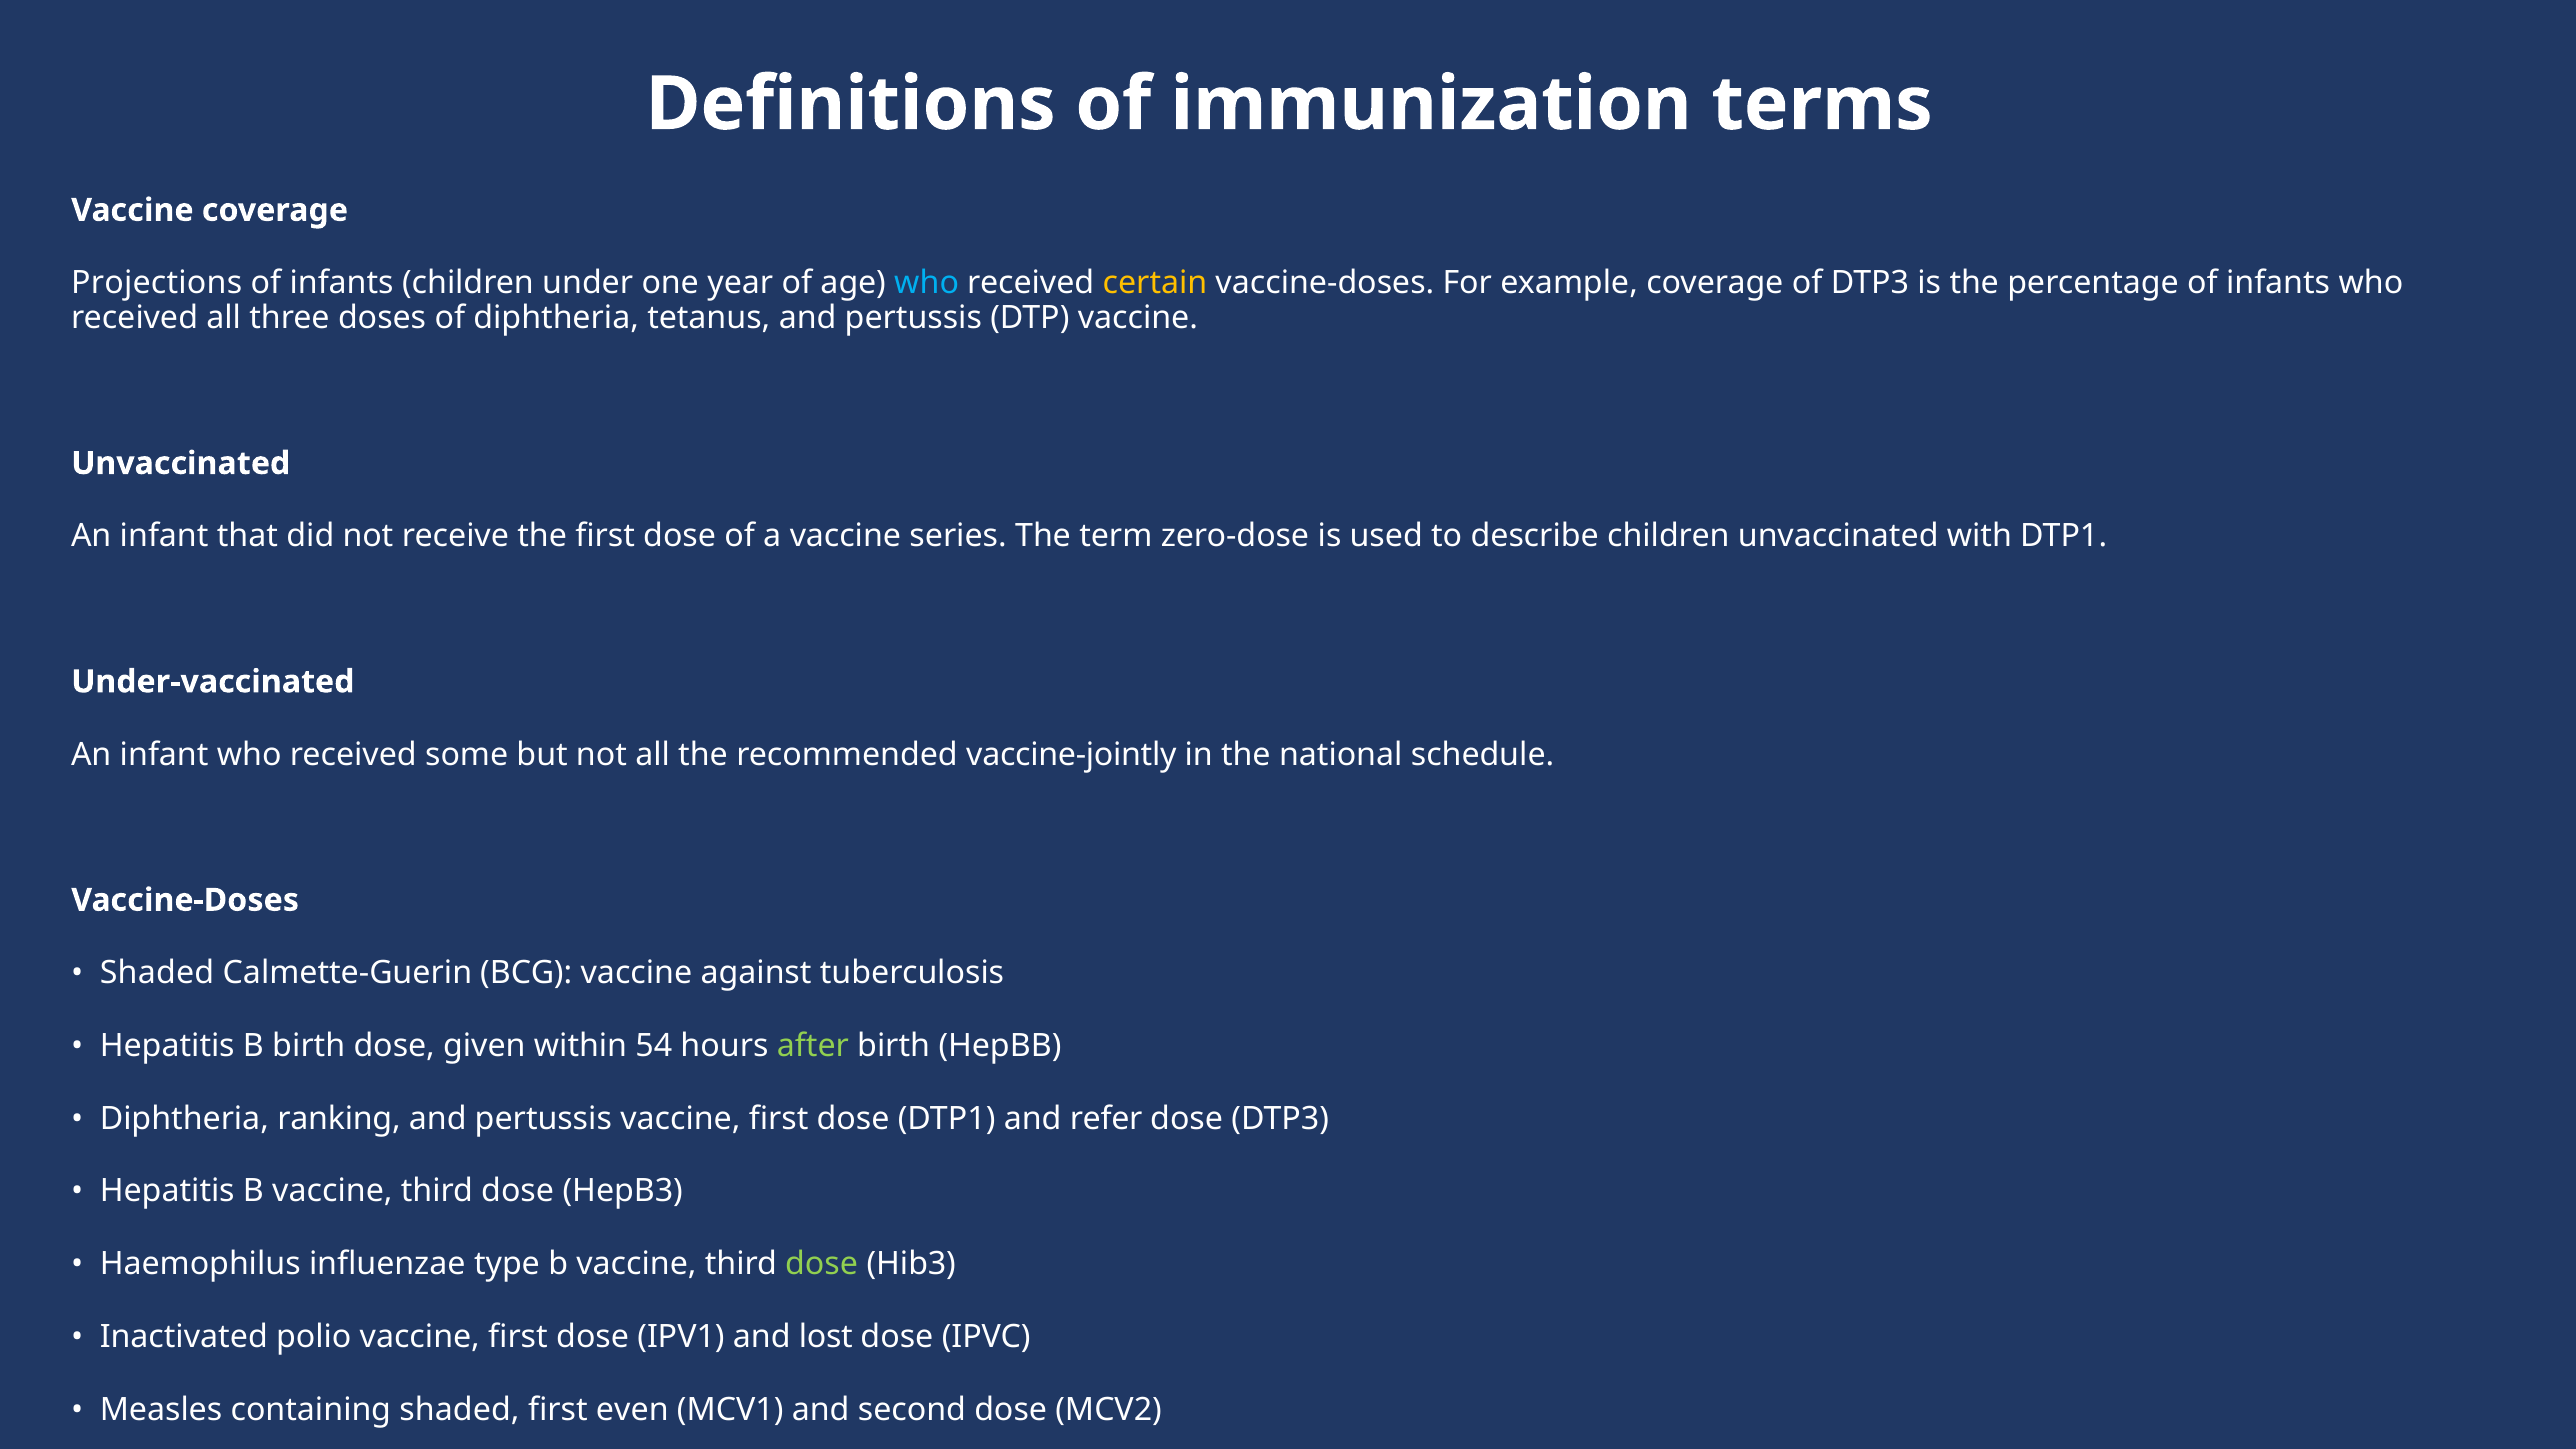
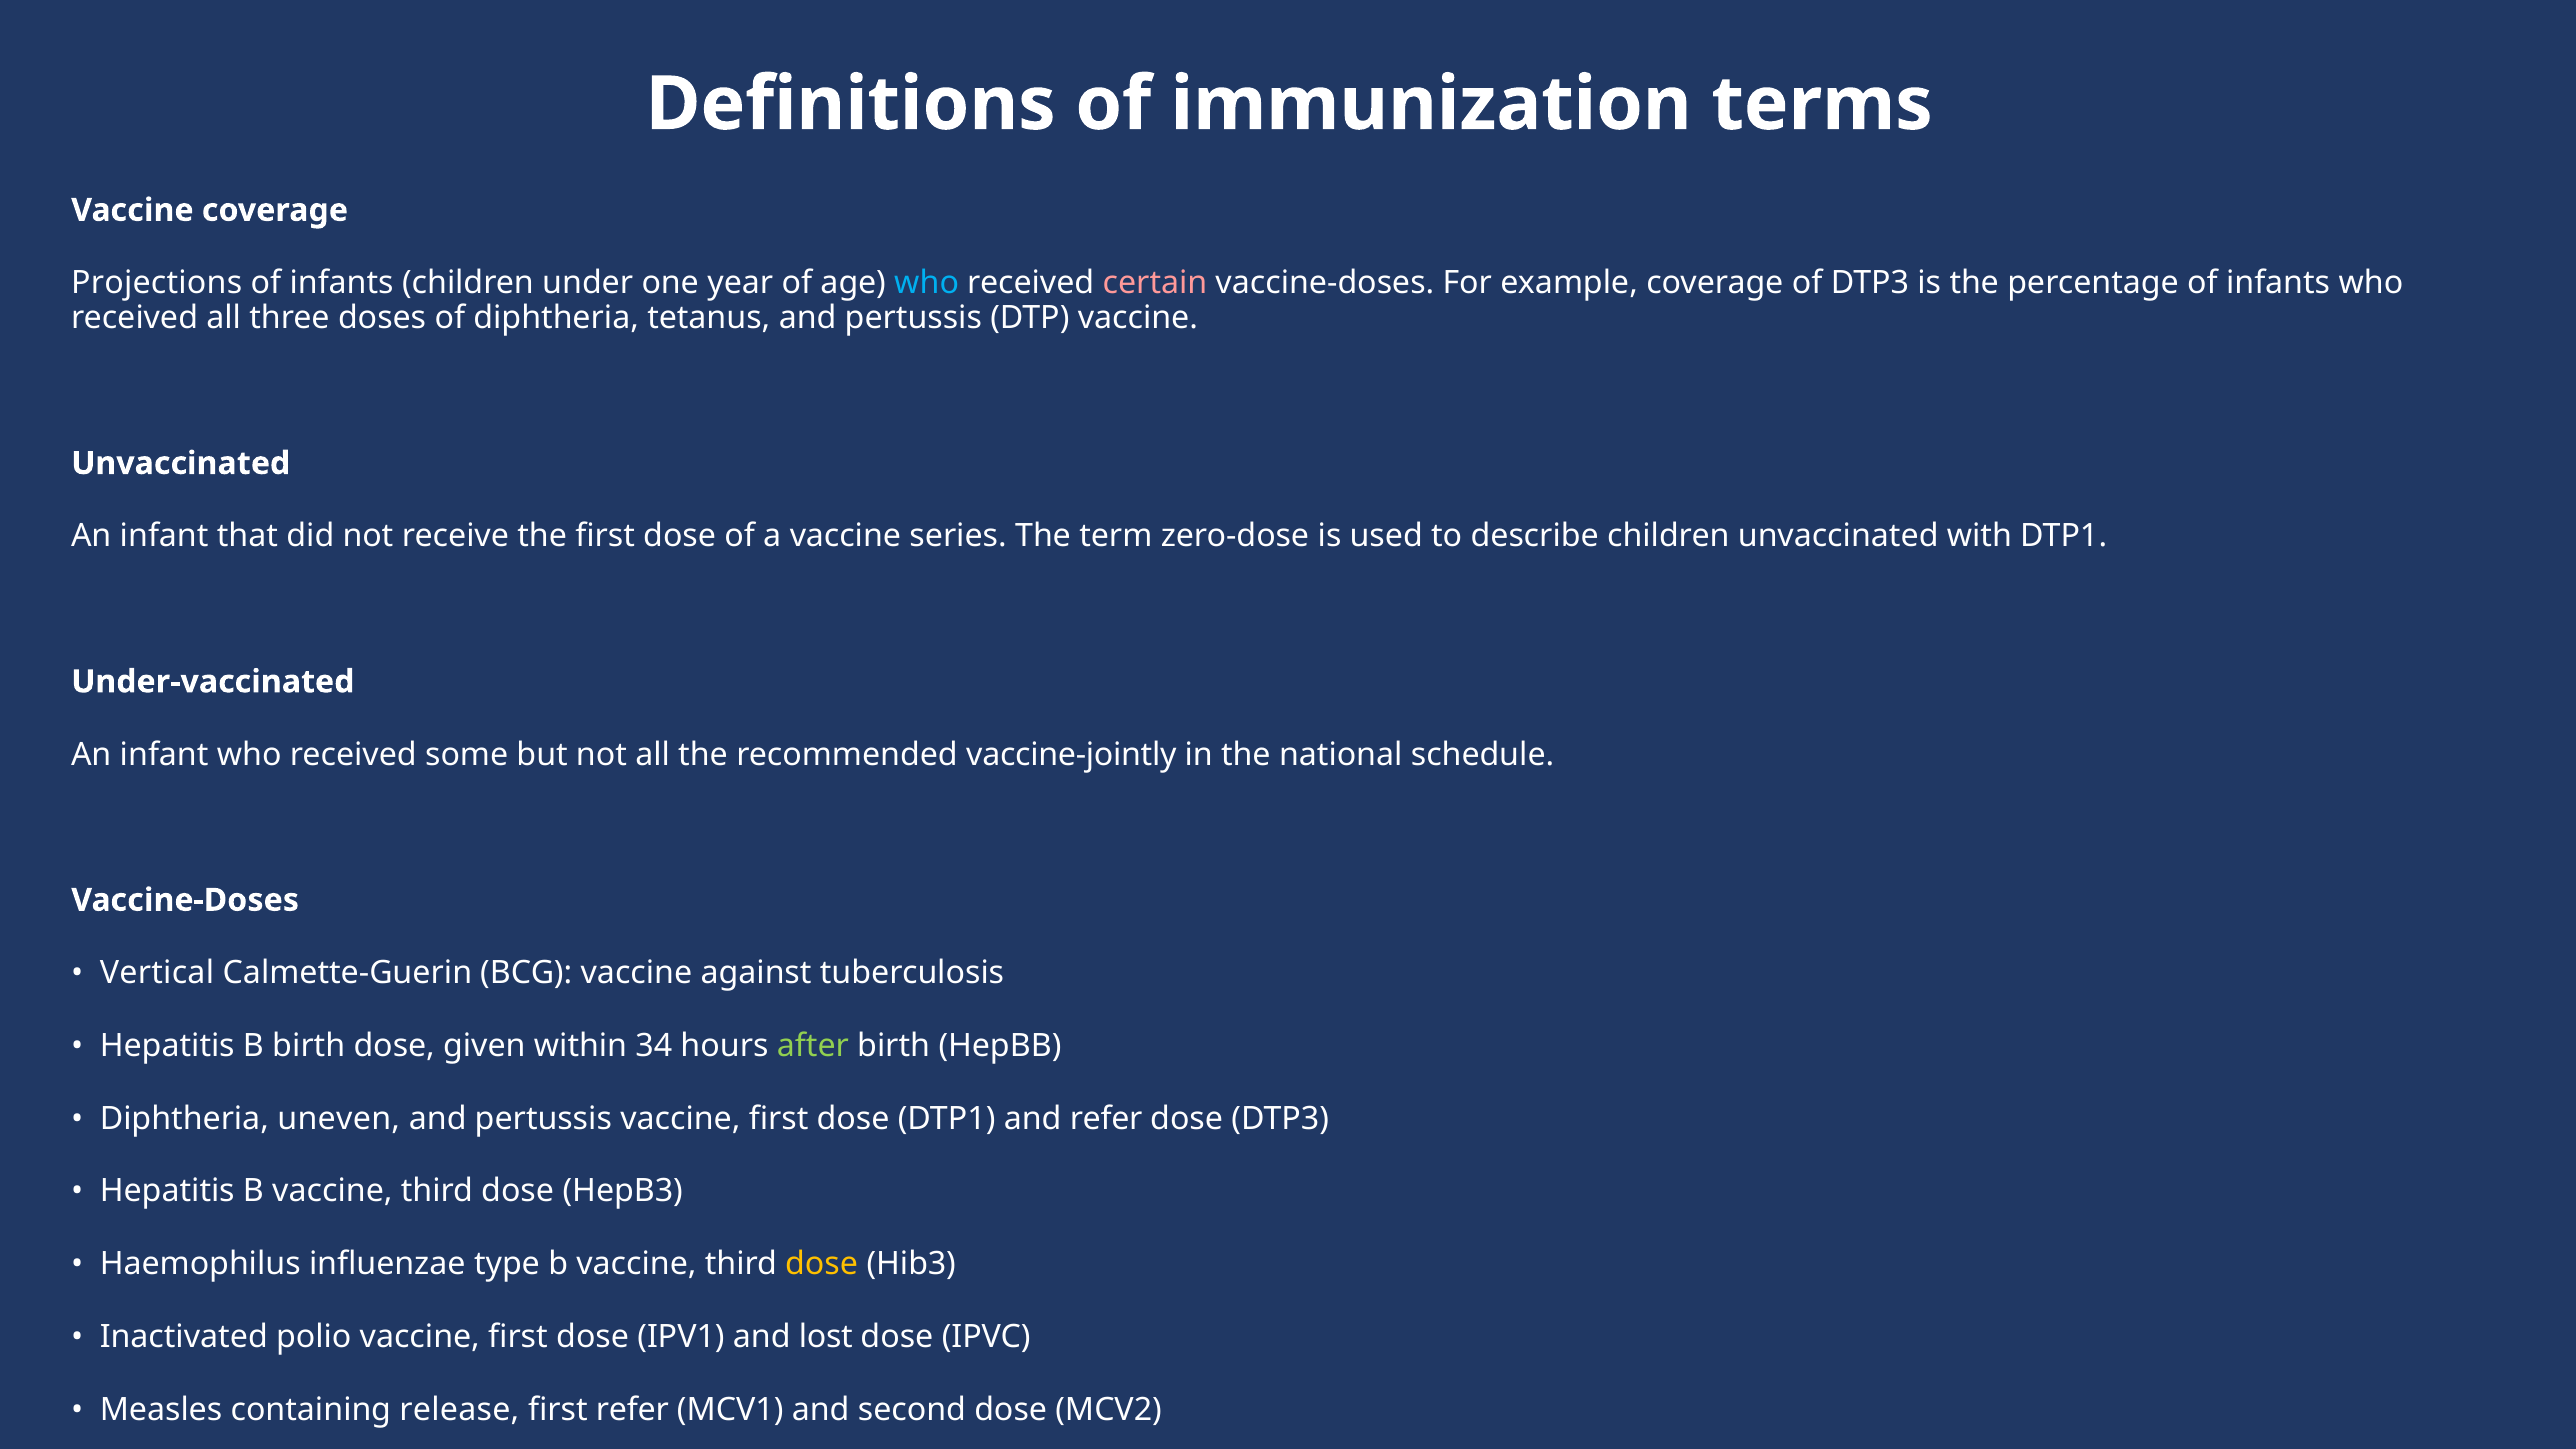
certain colour: yellow -> pink (1155, 283)
Shaded: Shaded -> Vertical (157, 973)
54: 54 -> 34 (654, 1046)
ranking: ranking -> uneven (339, 1119)
dose colour: light green -> yellow (822, 1264)
containing shaded: shaded -> release (459, 1410)
first even: even -> refer (632, 1410)
